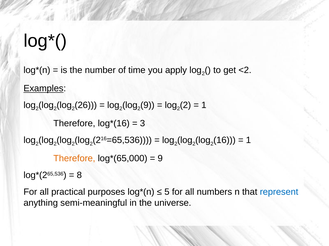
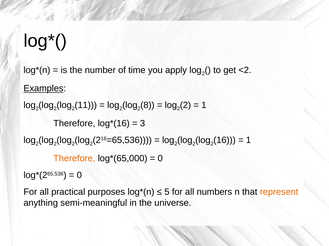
26: 26 -> 11 (86, 106)
9: 9 -> 8 (147, 106)
9: 9 -> 0 (160, 159)
8: 8 -> 0 (79, 176)
represent colour: blue -> orange (279, 193)
